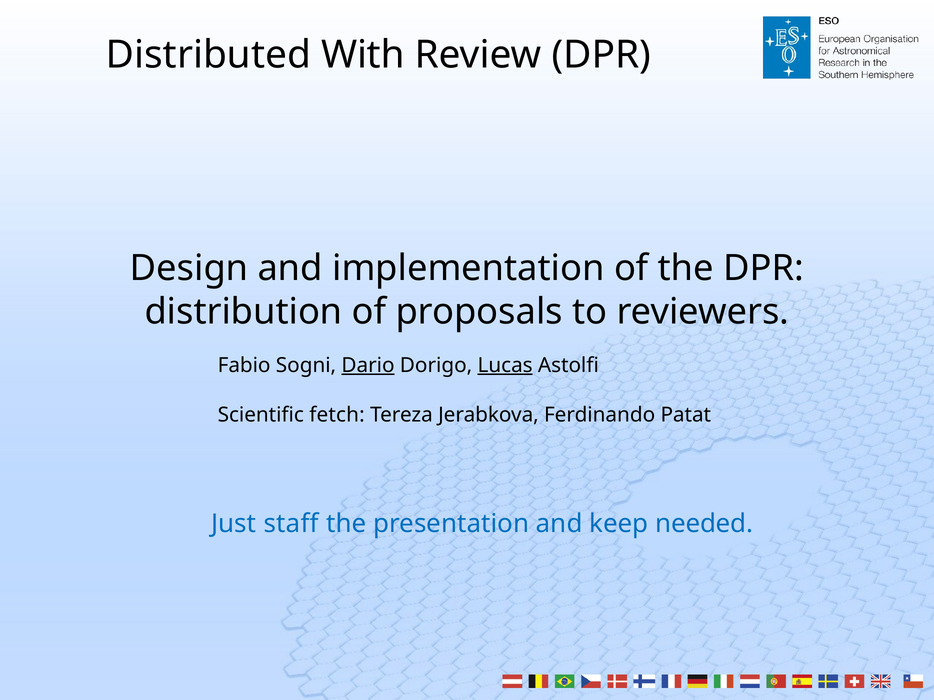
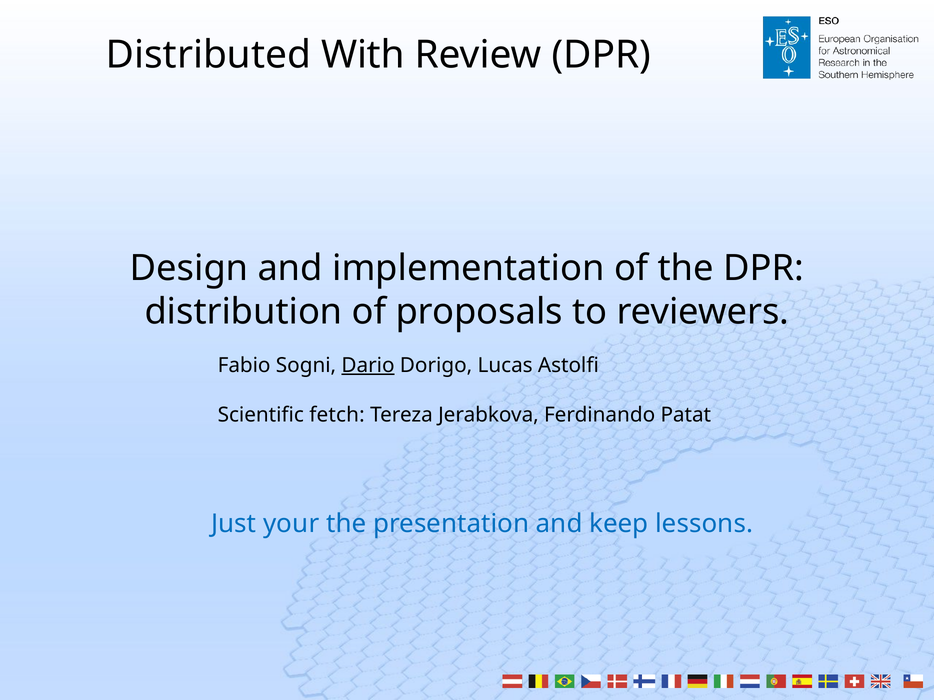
Lucas underline: present -> none (505, 366)
staff: staff -> your (291, 524)
needed: needed -> lessons (704, 524)
